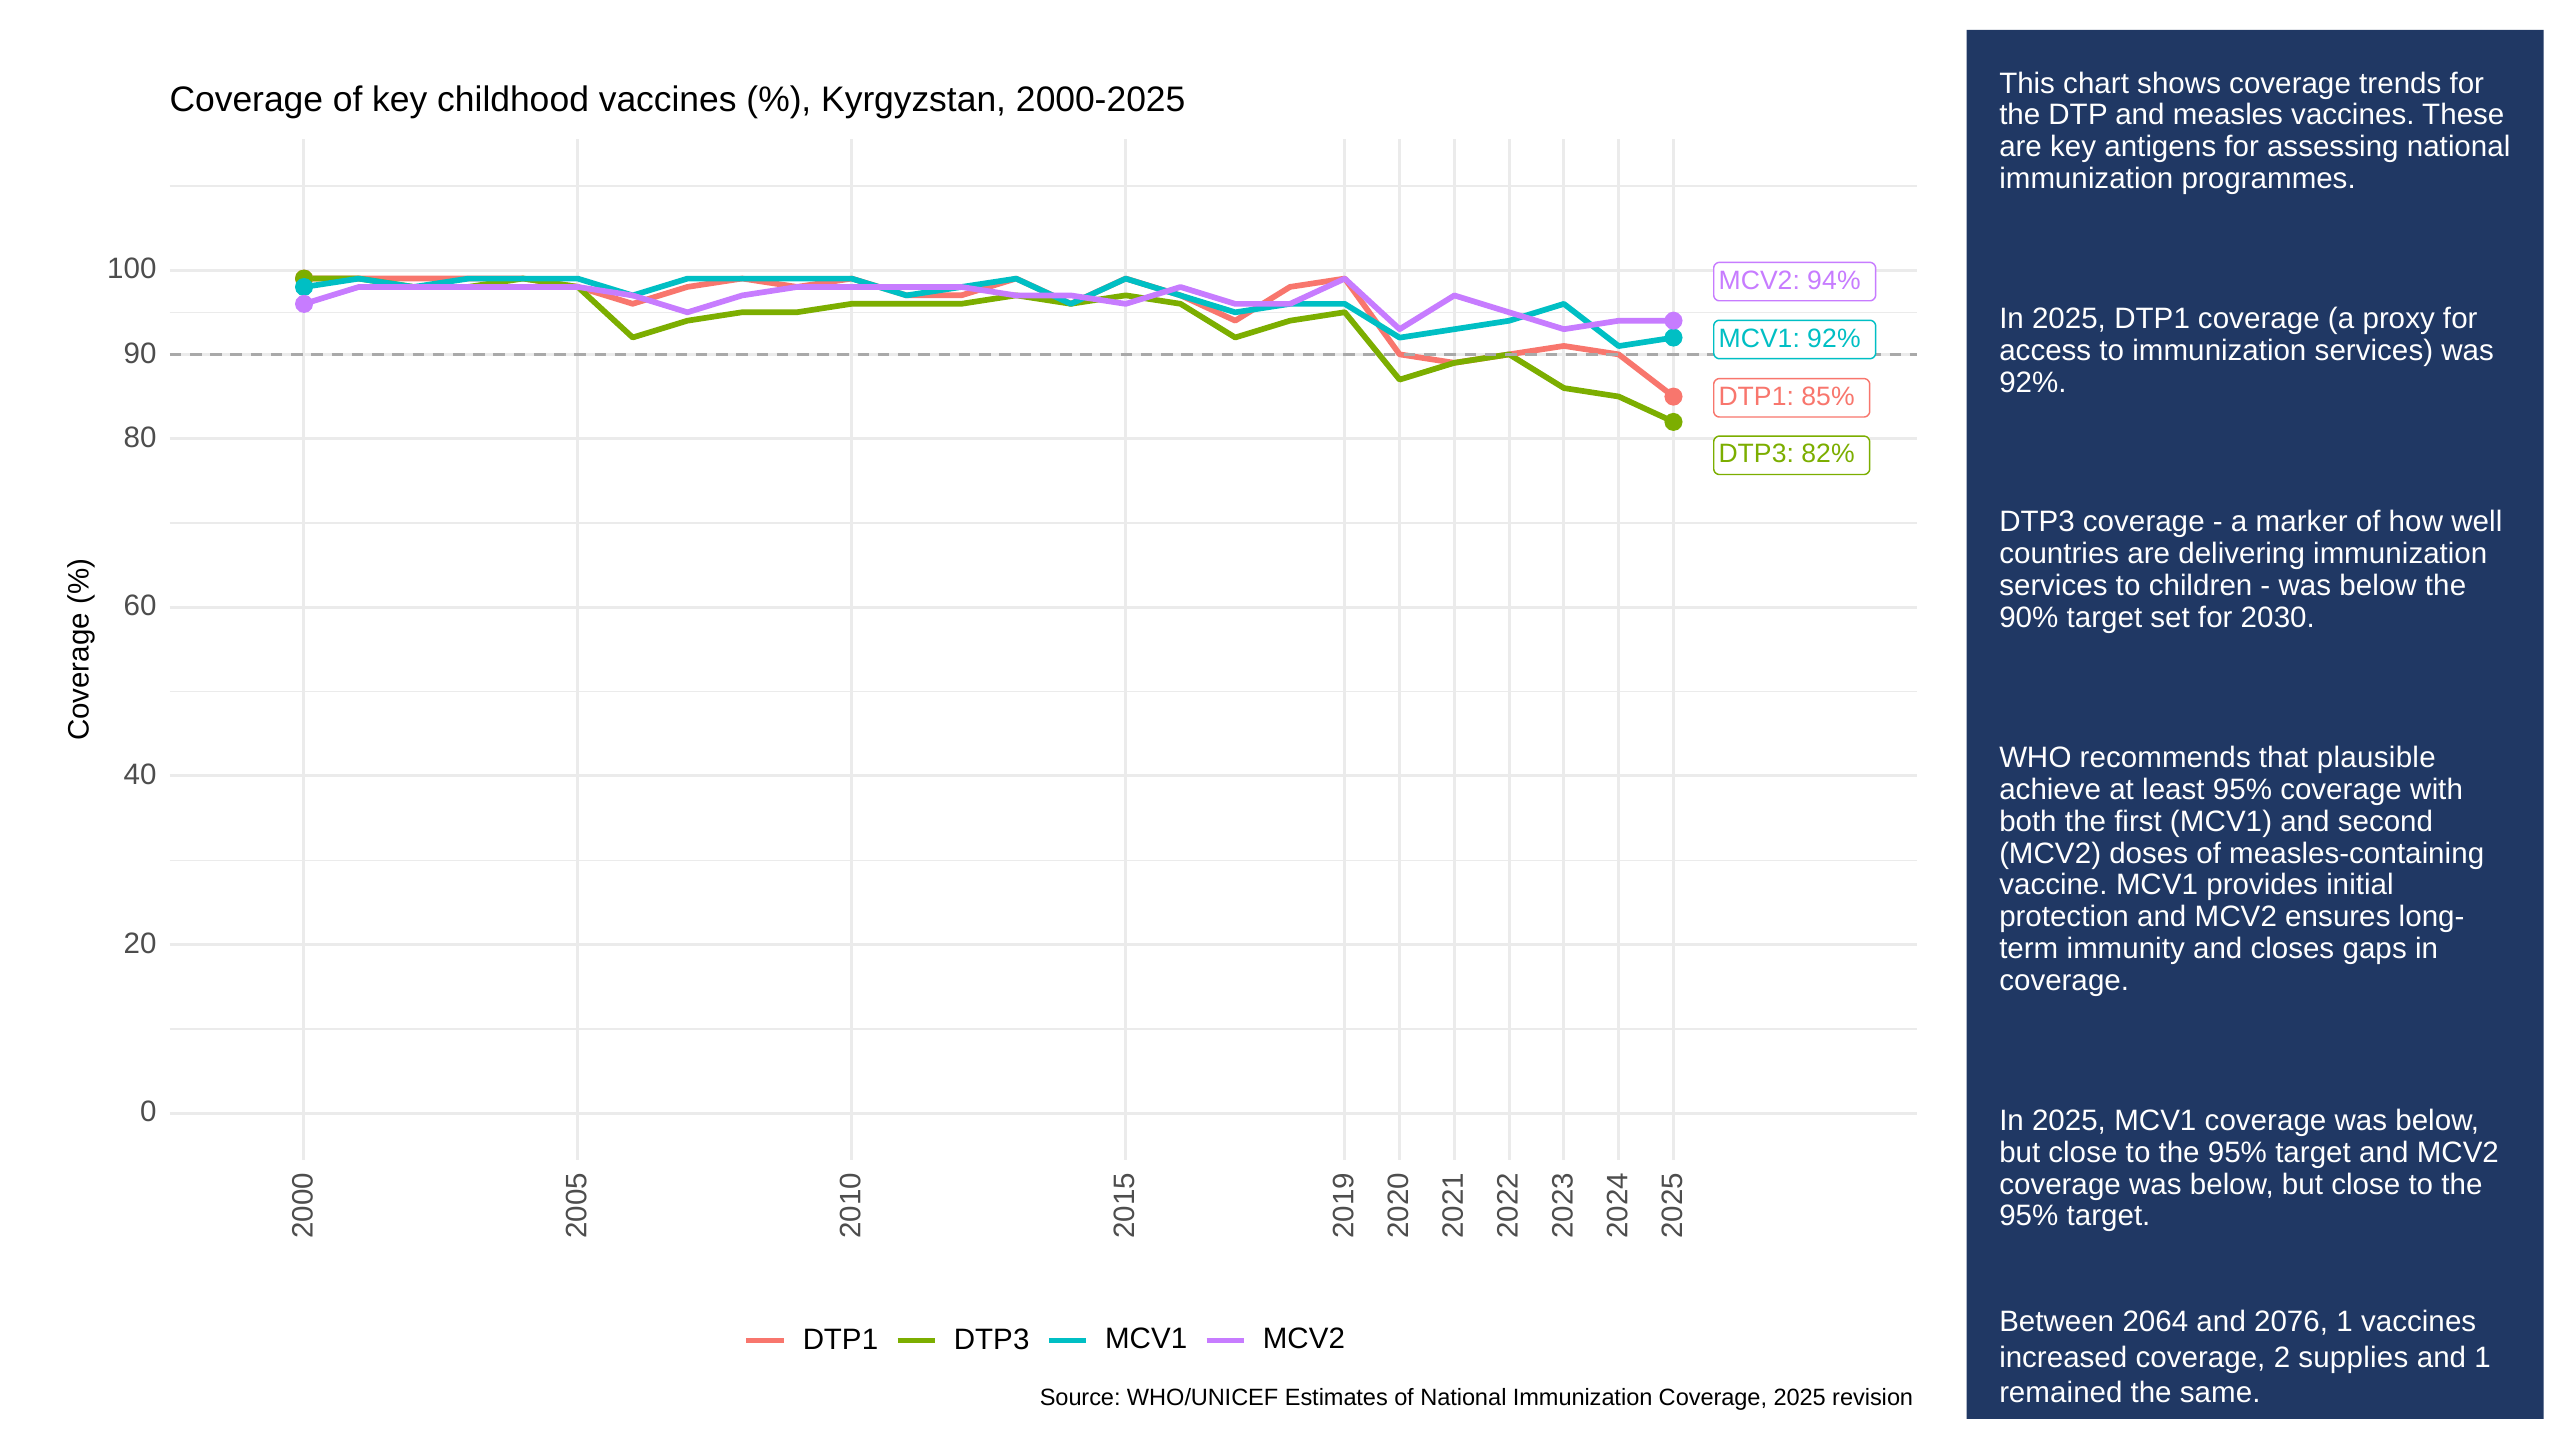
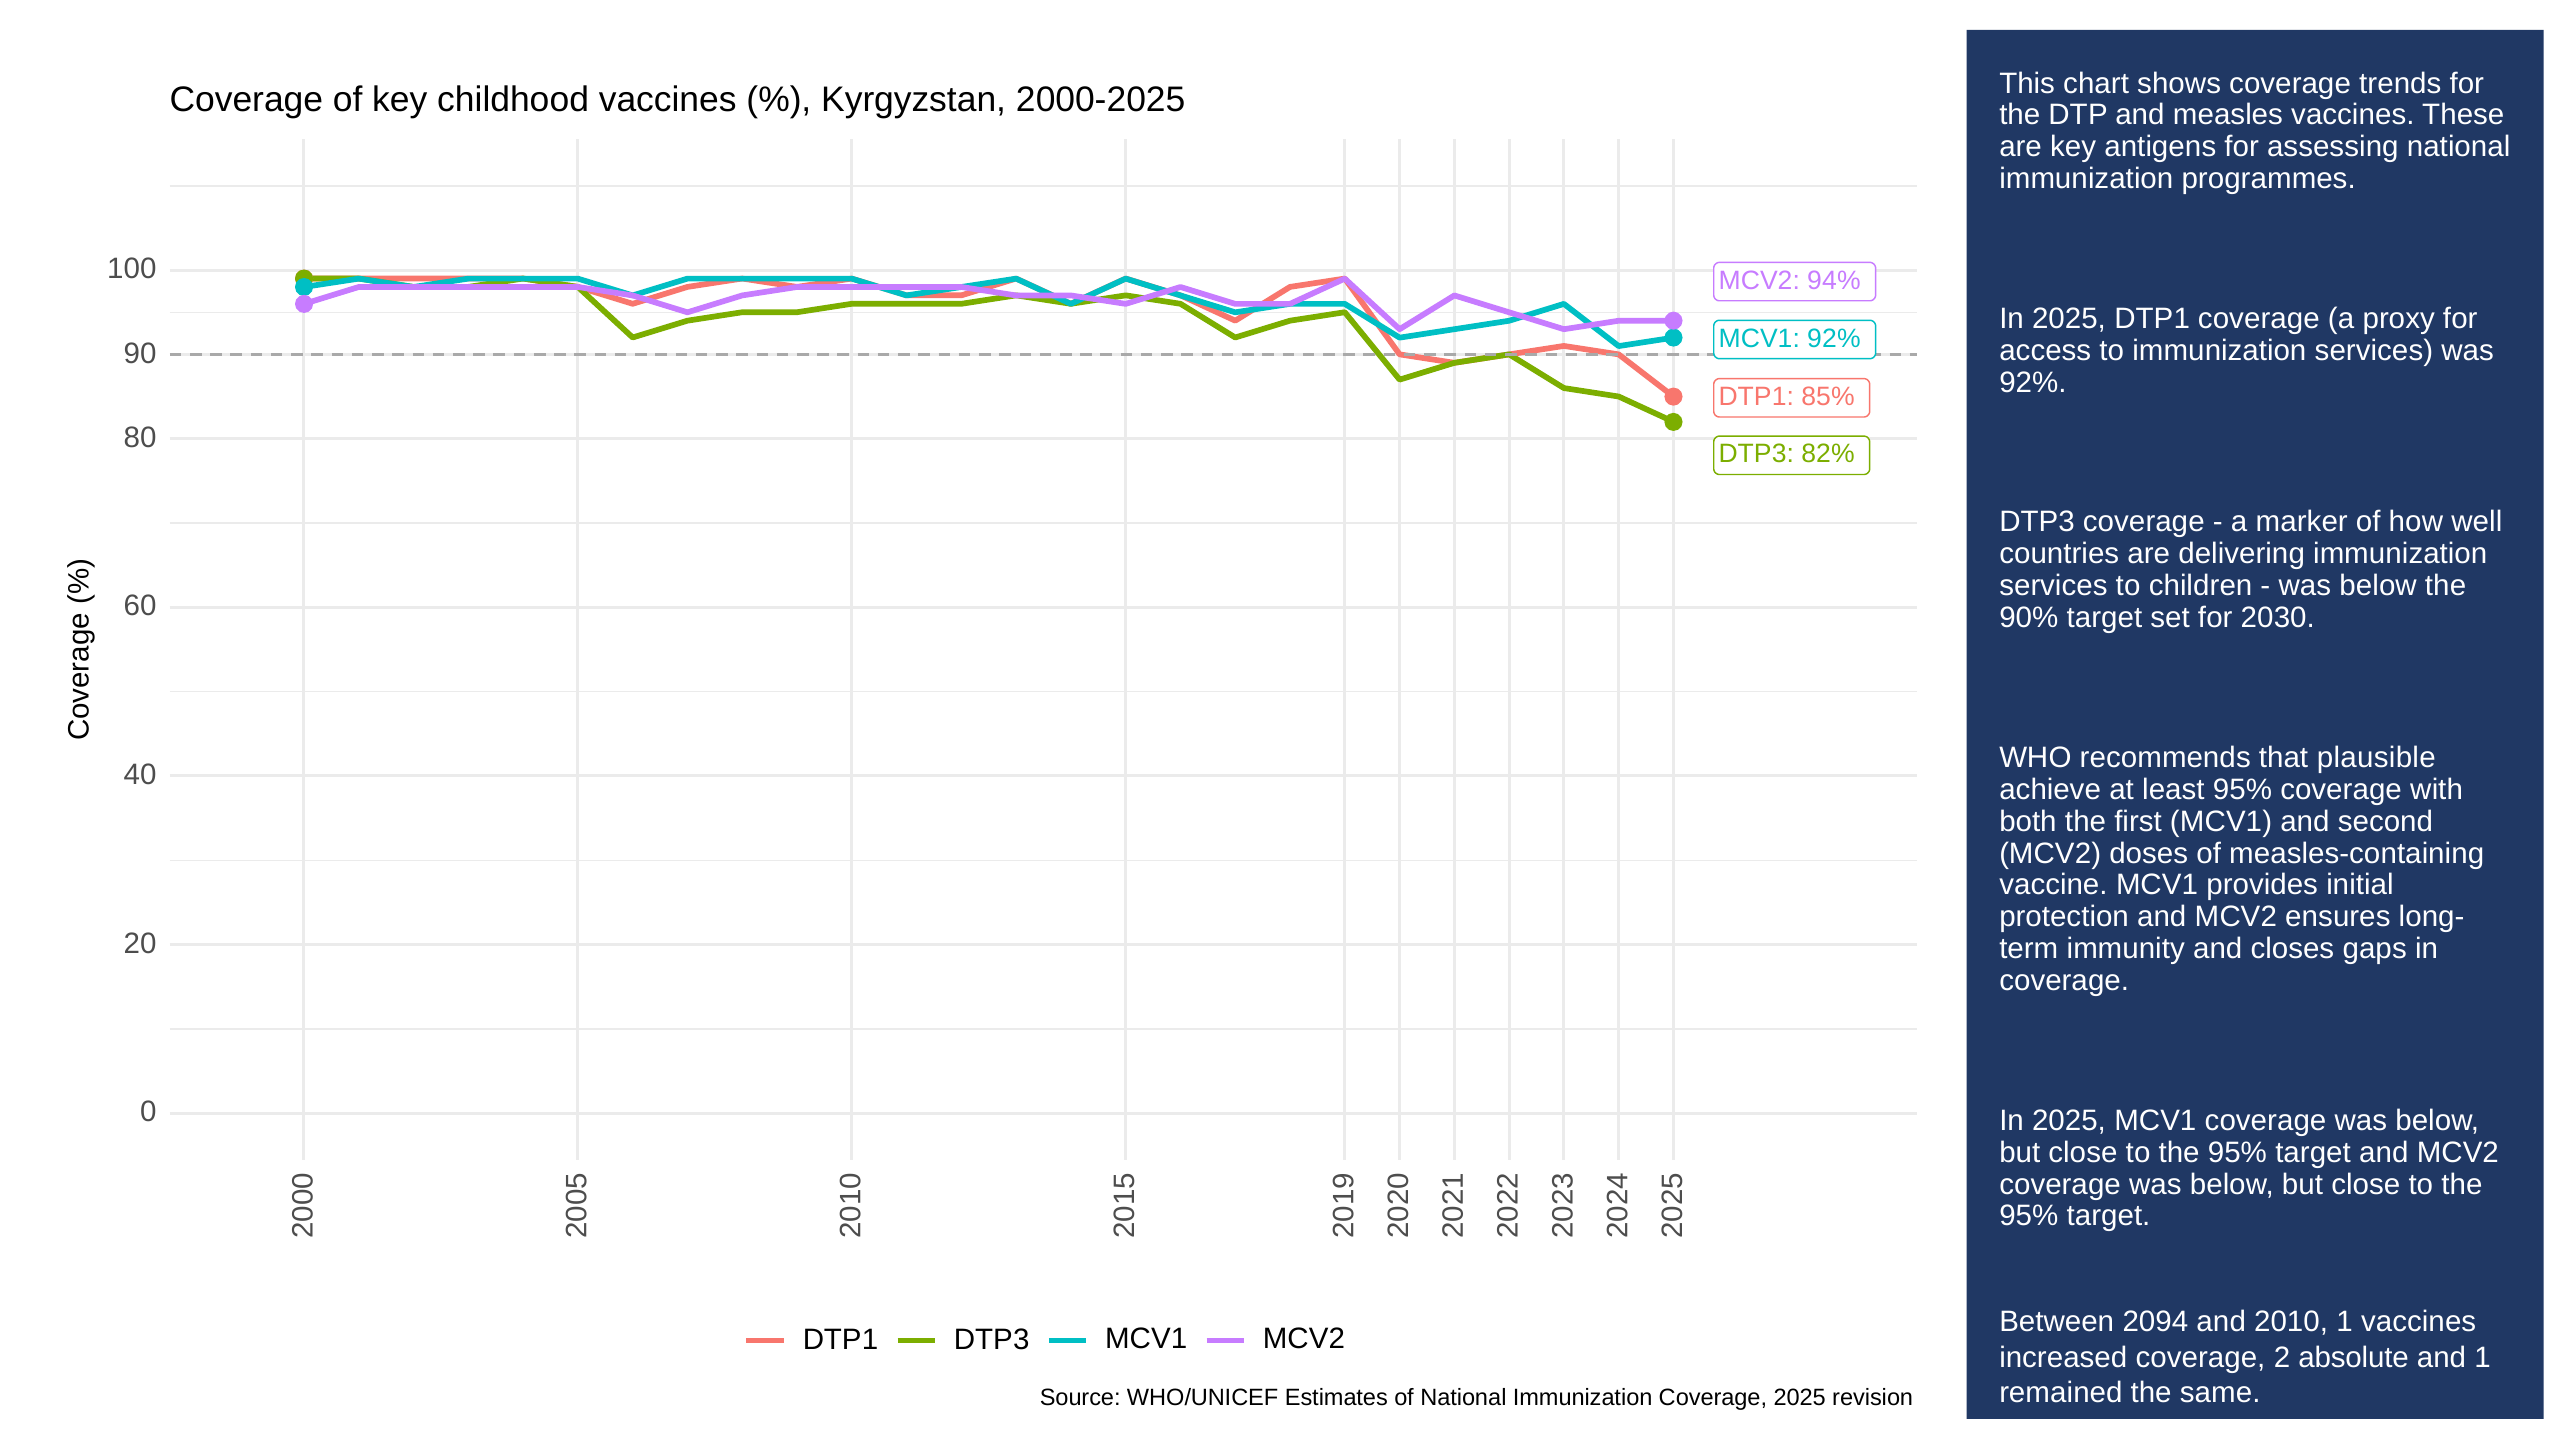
2064: 2064 -> 2094 (2155, 1322)
2076: 2076 -> 2010 (2291, 1322)
supplies: supplies -> absolute (2354, 1357)
